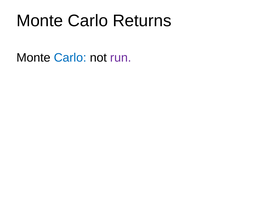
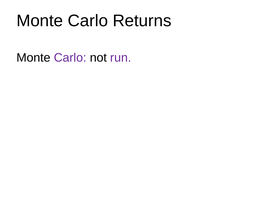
Carlo colour: blue -> purple (70, 58)
